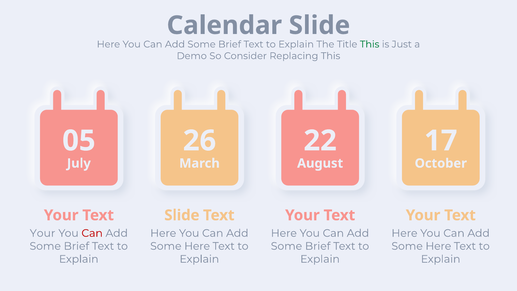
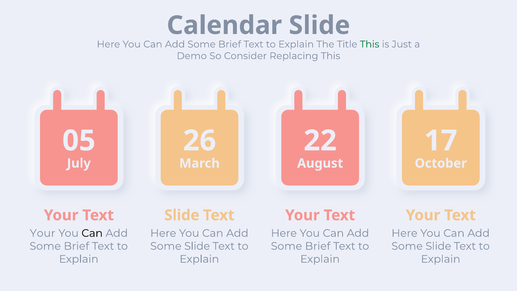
Can colour: red -> black (92, 233)
Here: Here -> Slide (197, 246)
Here: Here -> Slide (438, 246)
